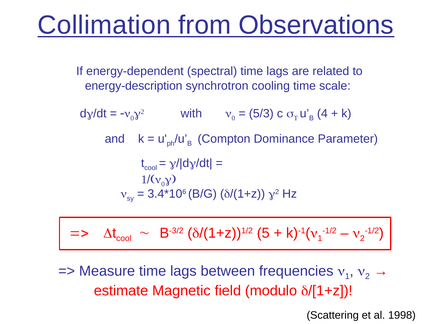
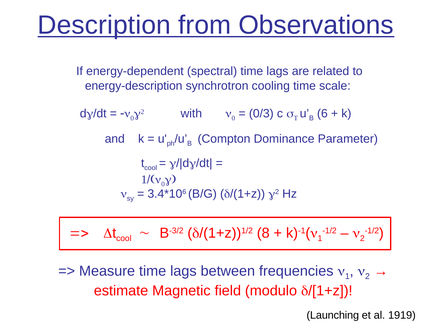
Collimation: Collimation -> Description (104, 25)
5/3: 5/3 -> 0/3 (261, 114)
4: 4 -> 6 (322, 114)
5: 5 -> 8 (263, 233)
Scattering: Scattering -> Launching (333, 315)
1998: 1998 -> 1919 (402, 315)
